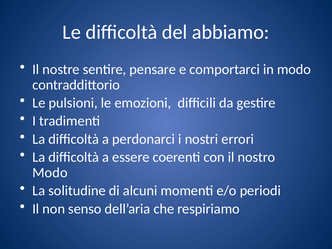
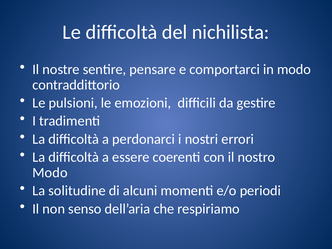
abbiamo: abbiamo -> nichilista (231, 32)
